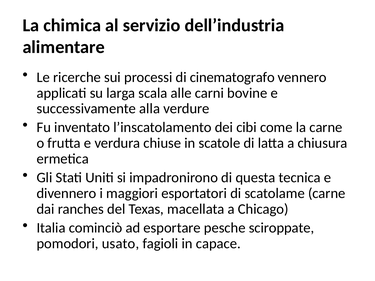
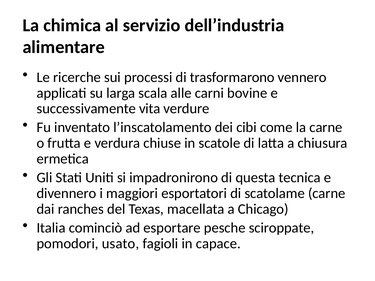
cinematografo: cinematografo -> trasformarono (232, 77)
alla: alla -> vita (150, 109)
